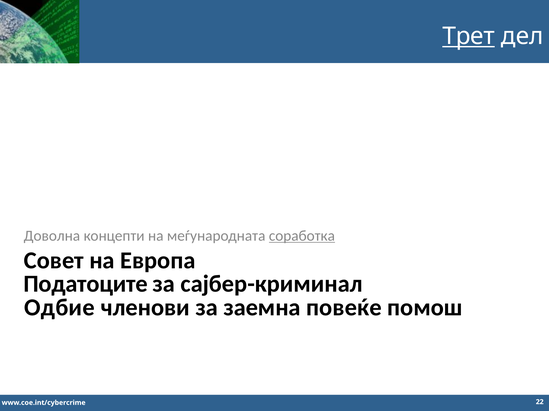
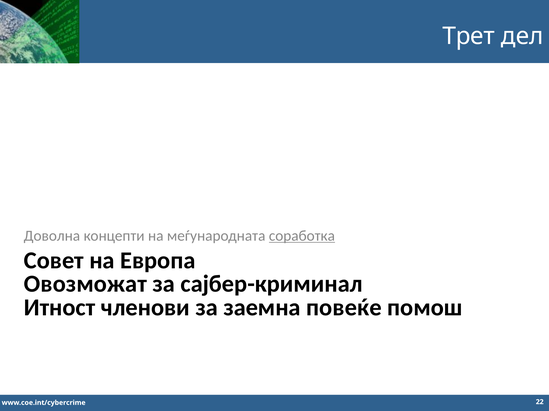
Трет underline: present -> none (469, 36)
Податоците: Податоците -> Овозможат (85, 284)
Одбие: Одбие -> Итност (60, 308)
